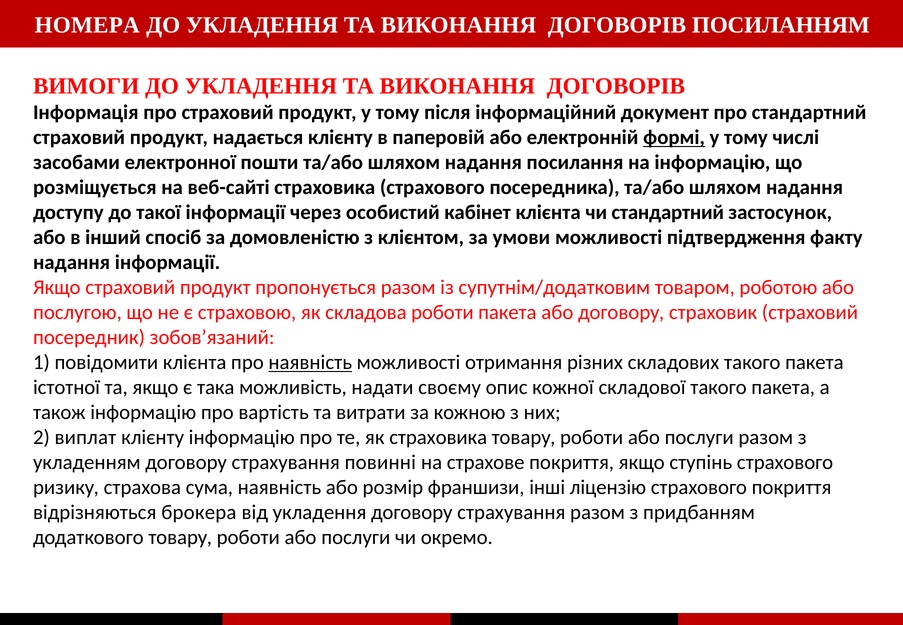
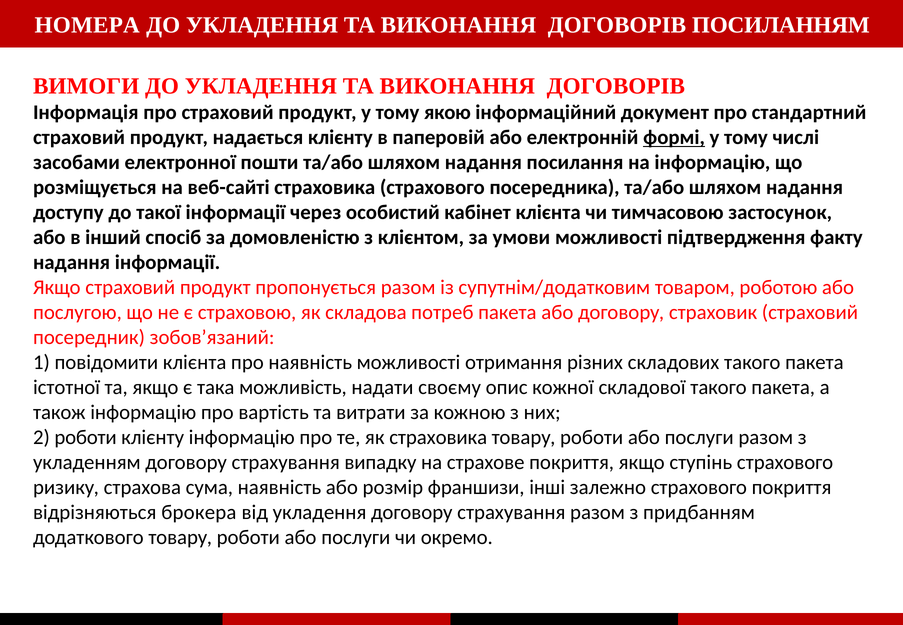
після: після -> якою (447, 112)
чи стандартний: стандартний -> тимчасовою (668, 212)
складова роботи: роботи -> потреб (442, 313)
наявність underline: present -> none (310, 363)
2 виплат: виплат -> роботи (86, 438)
повинні: повинні -> випадку (380, 463)
ліцензію: ліцензію -> залежно (608, 488)
